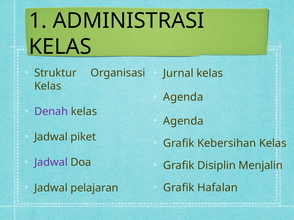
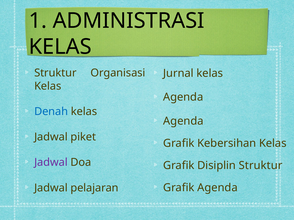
Denah colour: purple -> blue (51, 112)
Disiplin Menjalin: Menjalin -> Struktur (261, 166)
Grafik Hafalan: Hafalan -> Agenda (217, 188)
